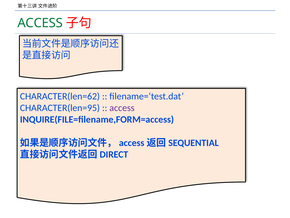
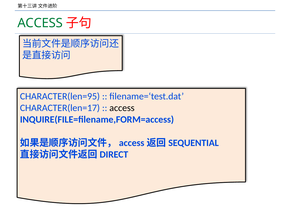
CHARACTER(len=62: CHARACTER(len=62 -> CHARACTER(len=95 (60, 96)
CHARACTER(len=95: CHARACTER(len=95 -> CHARACTER(len=17 (60, 108)
access colour: purple -> black (122, 108)
